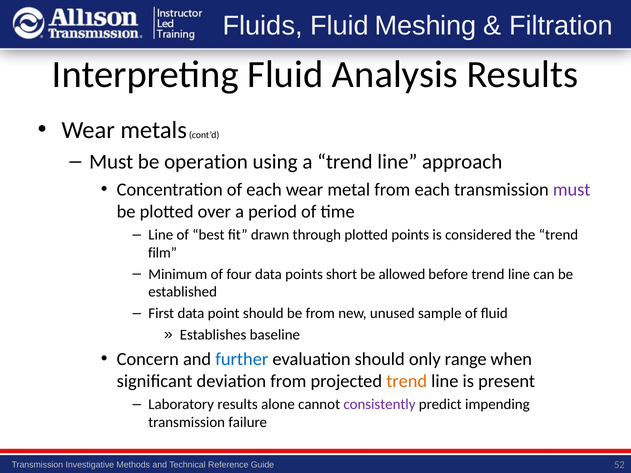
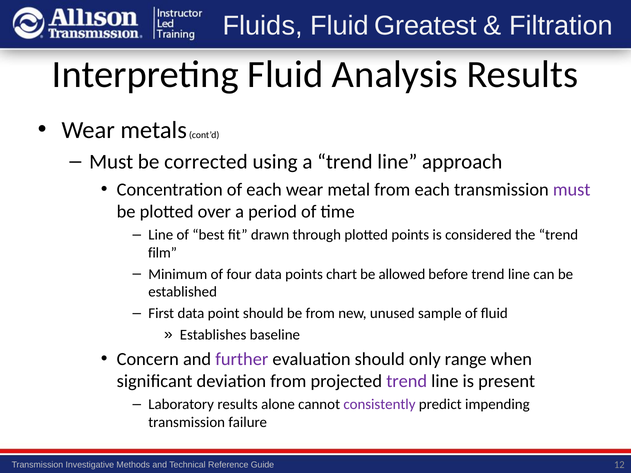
Meshing: Meshing -> Greatest (426, 26)
operation: operation -> corrected (206, 162)
short: short -> chart (342, 274)
further colour: blue -> purple (242, 359)
trend colour: orange -> purple (407, 382)
52: 52 -> 12 (619, 465)
